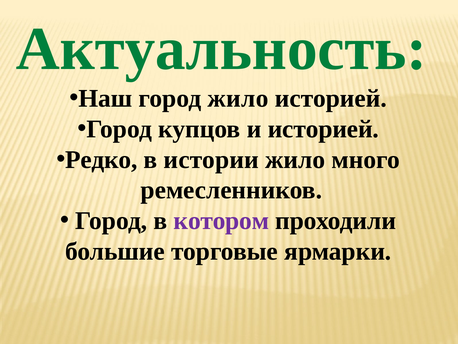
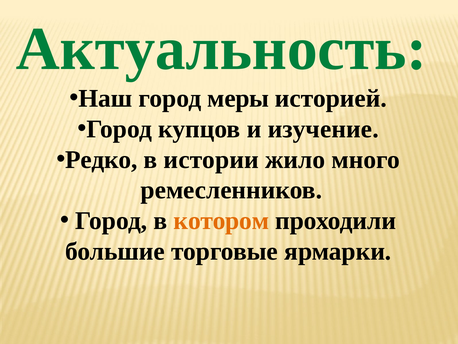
город жило: жило -> меры (238, 98)
и историей: историей -> изучение (323, 129)
котором colour: purple -> orange (221, 220)
